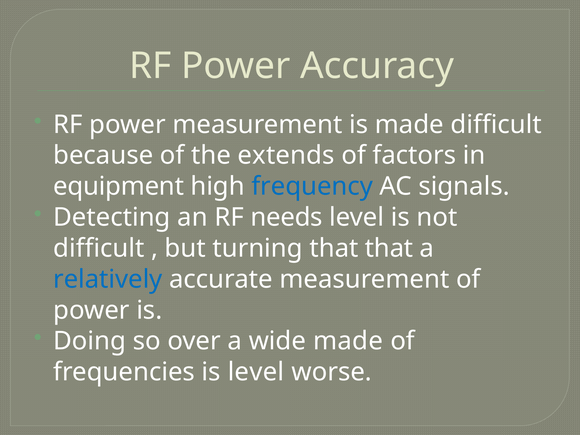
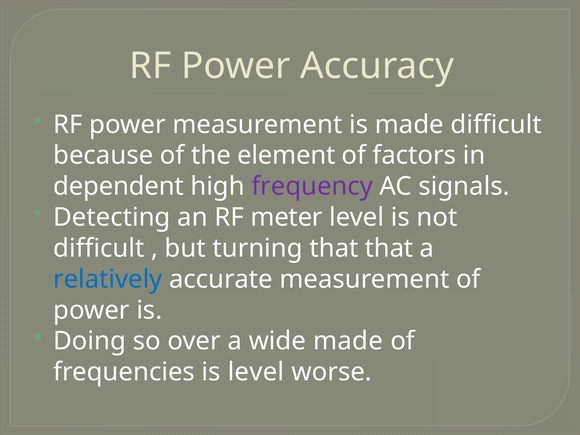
extends: extends -> element (286, 155)
equipment: equipment -> dependent (119, 186)
frequency colour: blue -> purple (312, 186)
needs: needs -> meter (287, 217)
